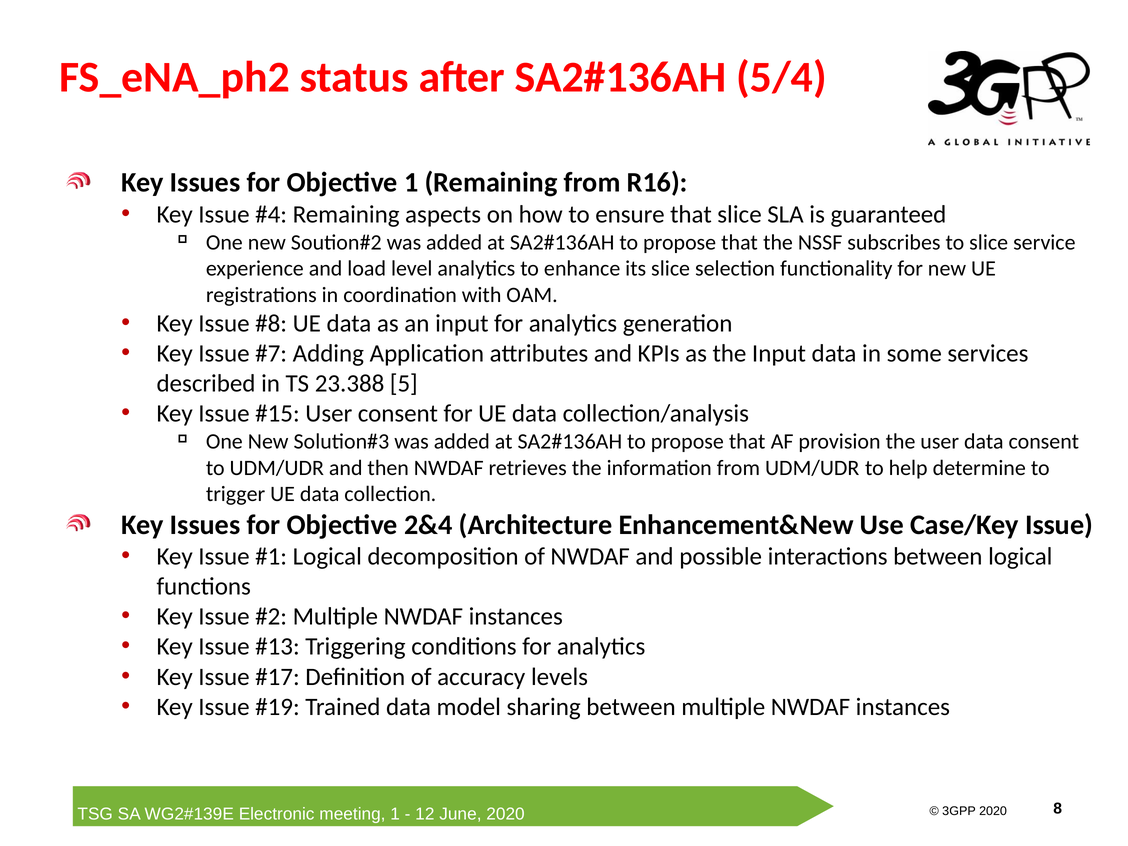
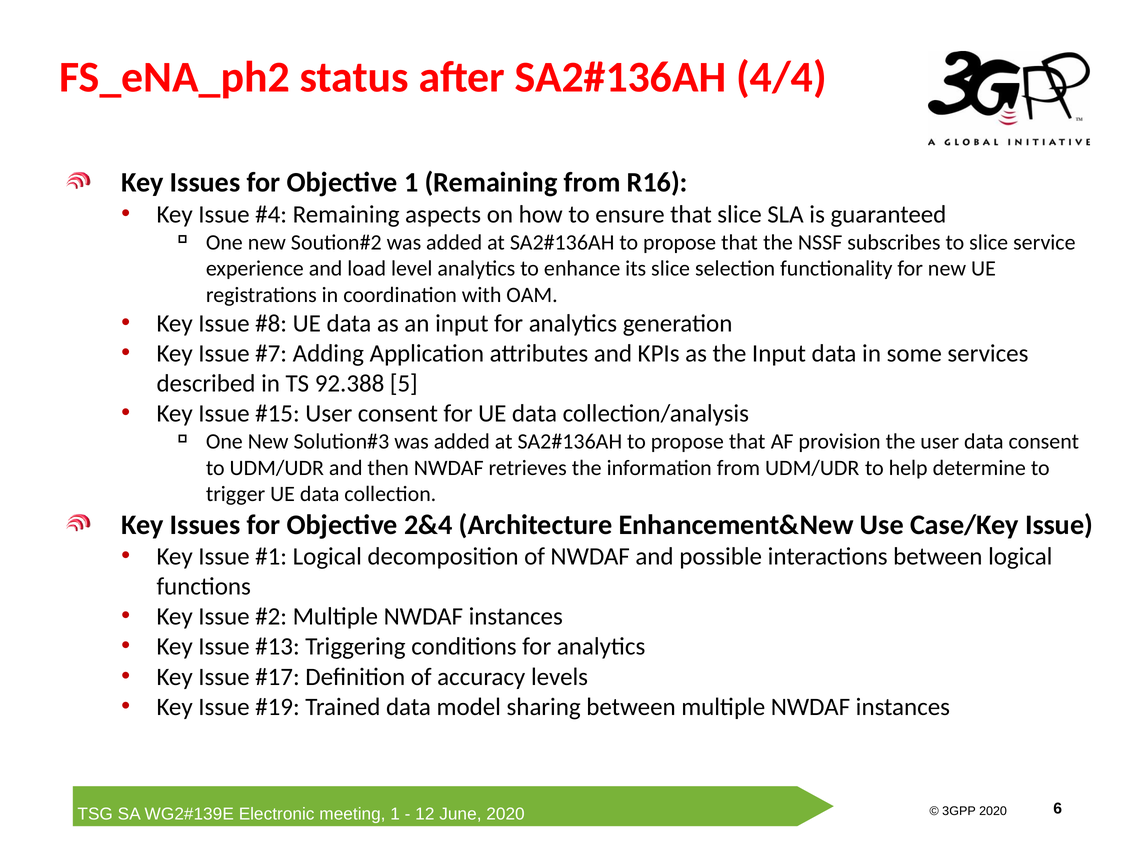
5/4: 5/4 -> 4/4 (782, 77)
23.388: 23.388 -> 92.388 (350, 384)
8: 8 -> 6 (1058, 809)
